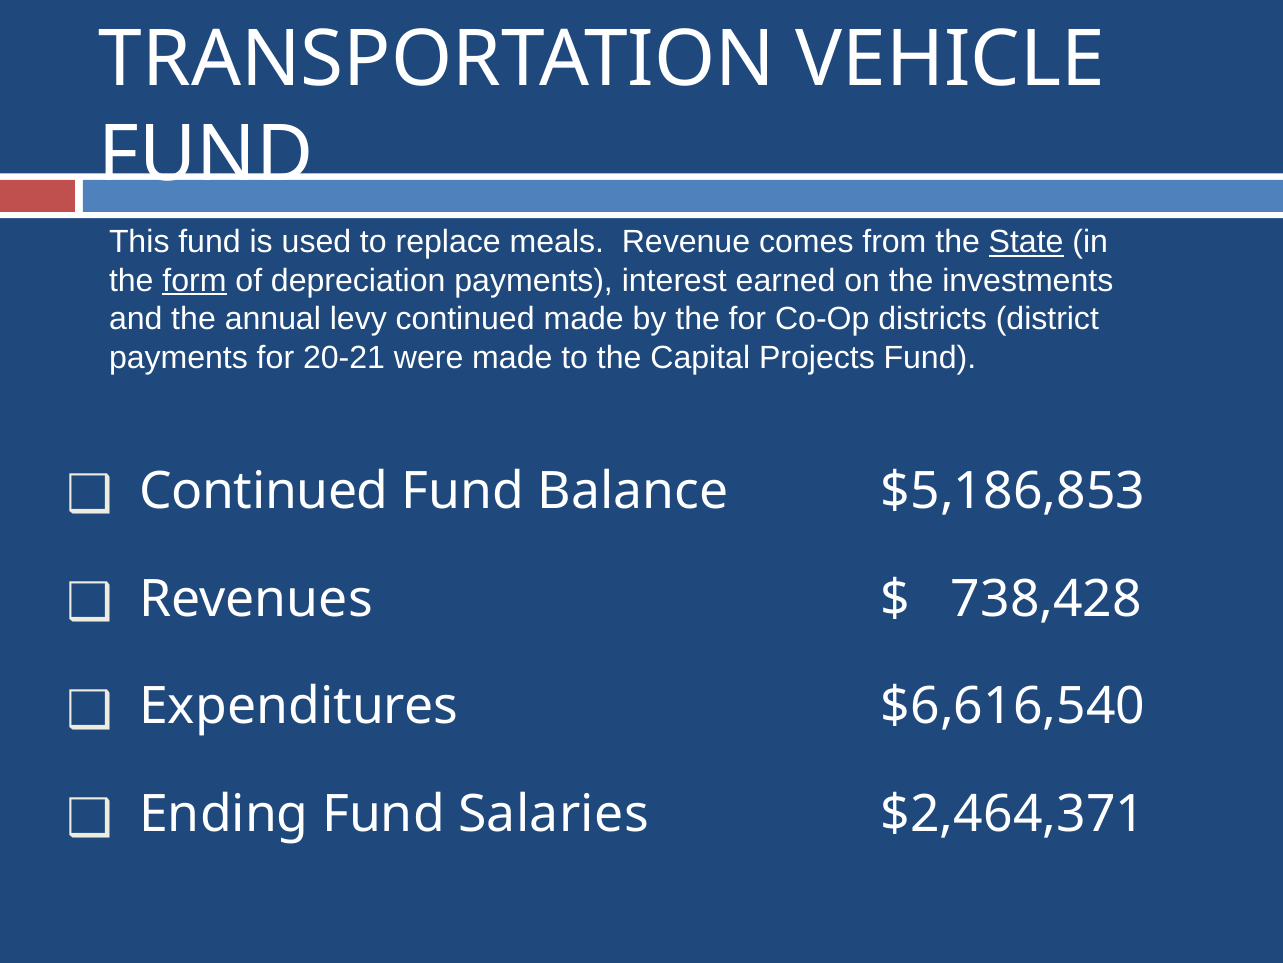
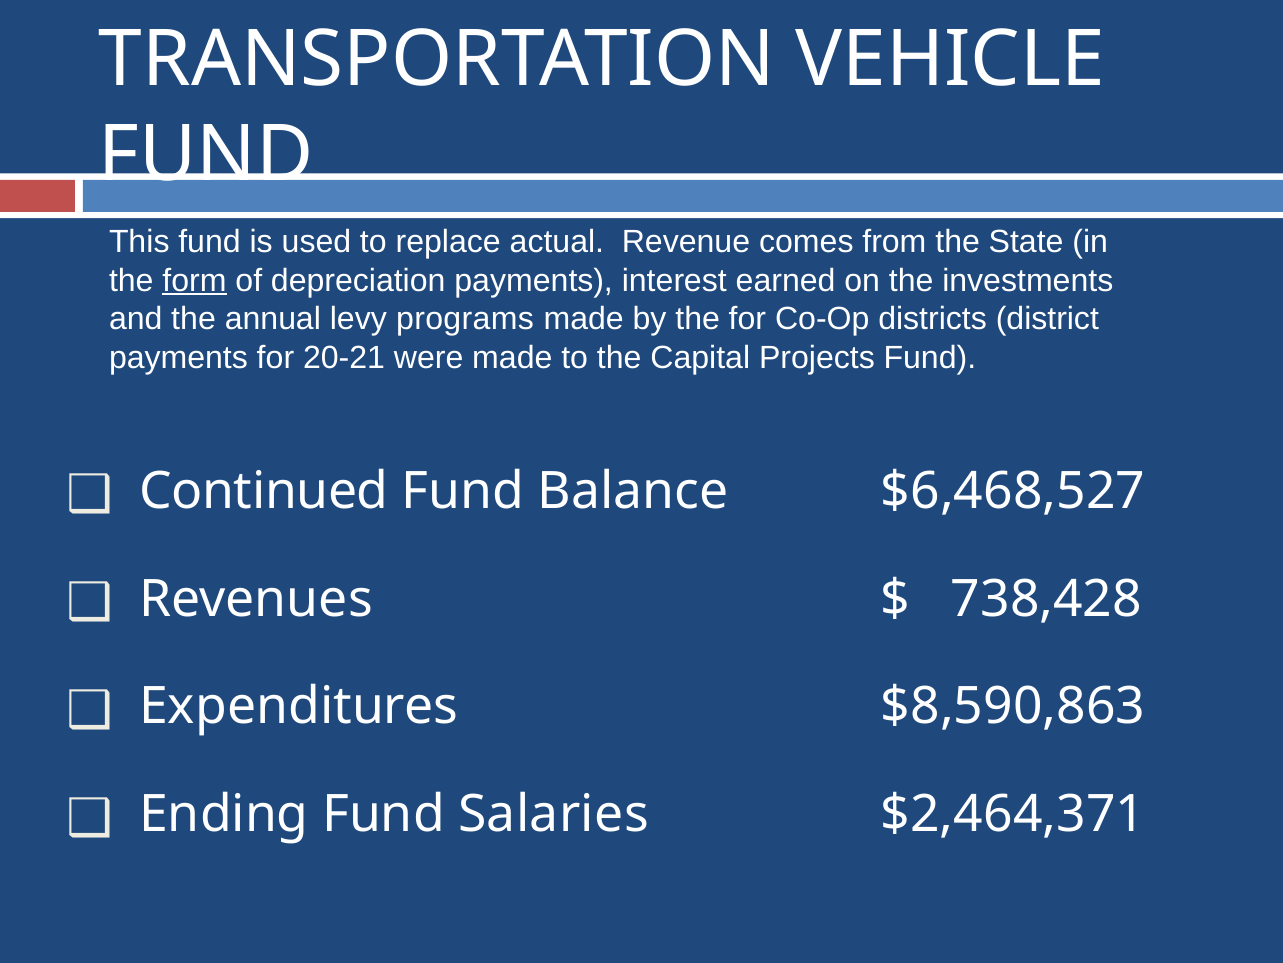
meals: meals -> actual (557, 242)
State underline: present -> none (1026, 242)
levy continued: continued -> programs (465, 319)
$5,186,853: $5,186,853 -> $6,468,527 (1013, 491)
$6,616,540: $6,616,540 -> $8,590,863 (1013, 706)
